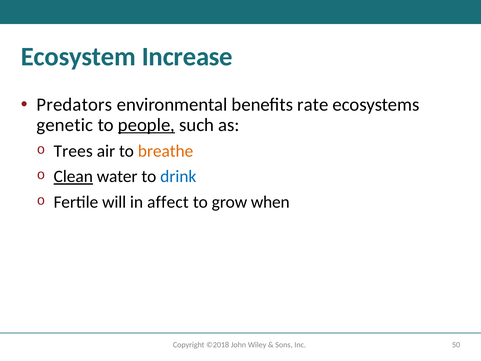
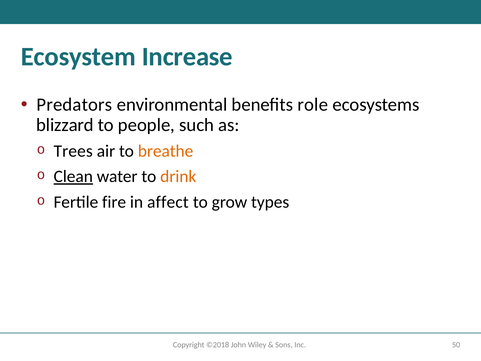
rate: rate -> role (313, 105)
genetic: genetic -> blizzard (65, 125)
people underline: present -> none (146, 125)
drink colour: blue -> orange (178, 176)
will: will -> fire (114, 202)
when: when -> types (270, 202)
